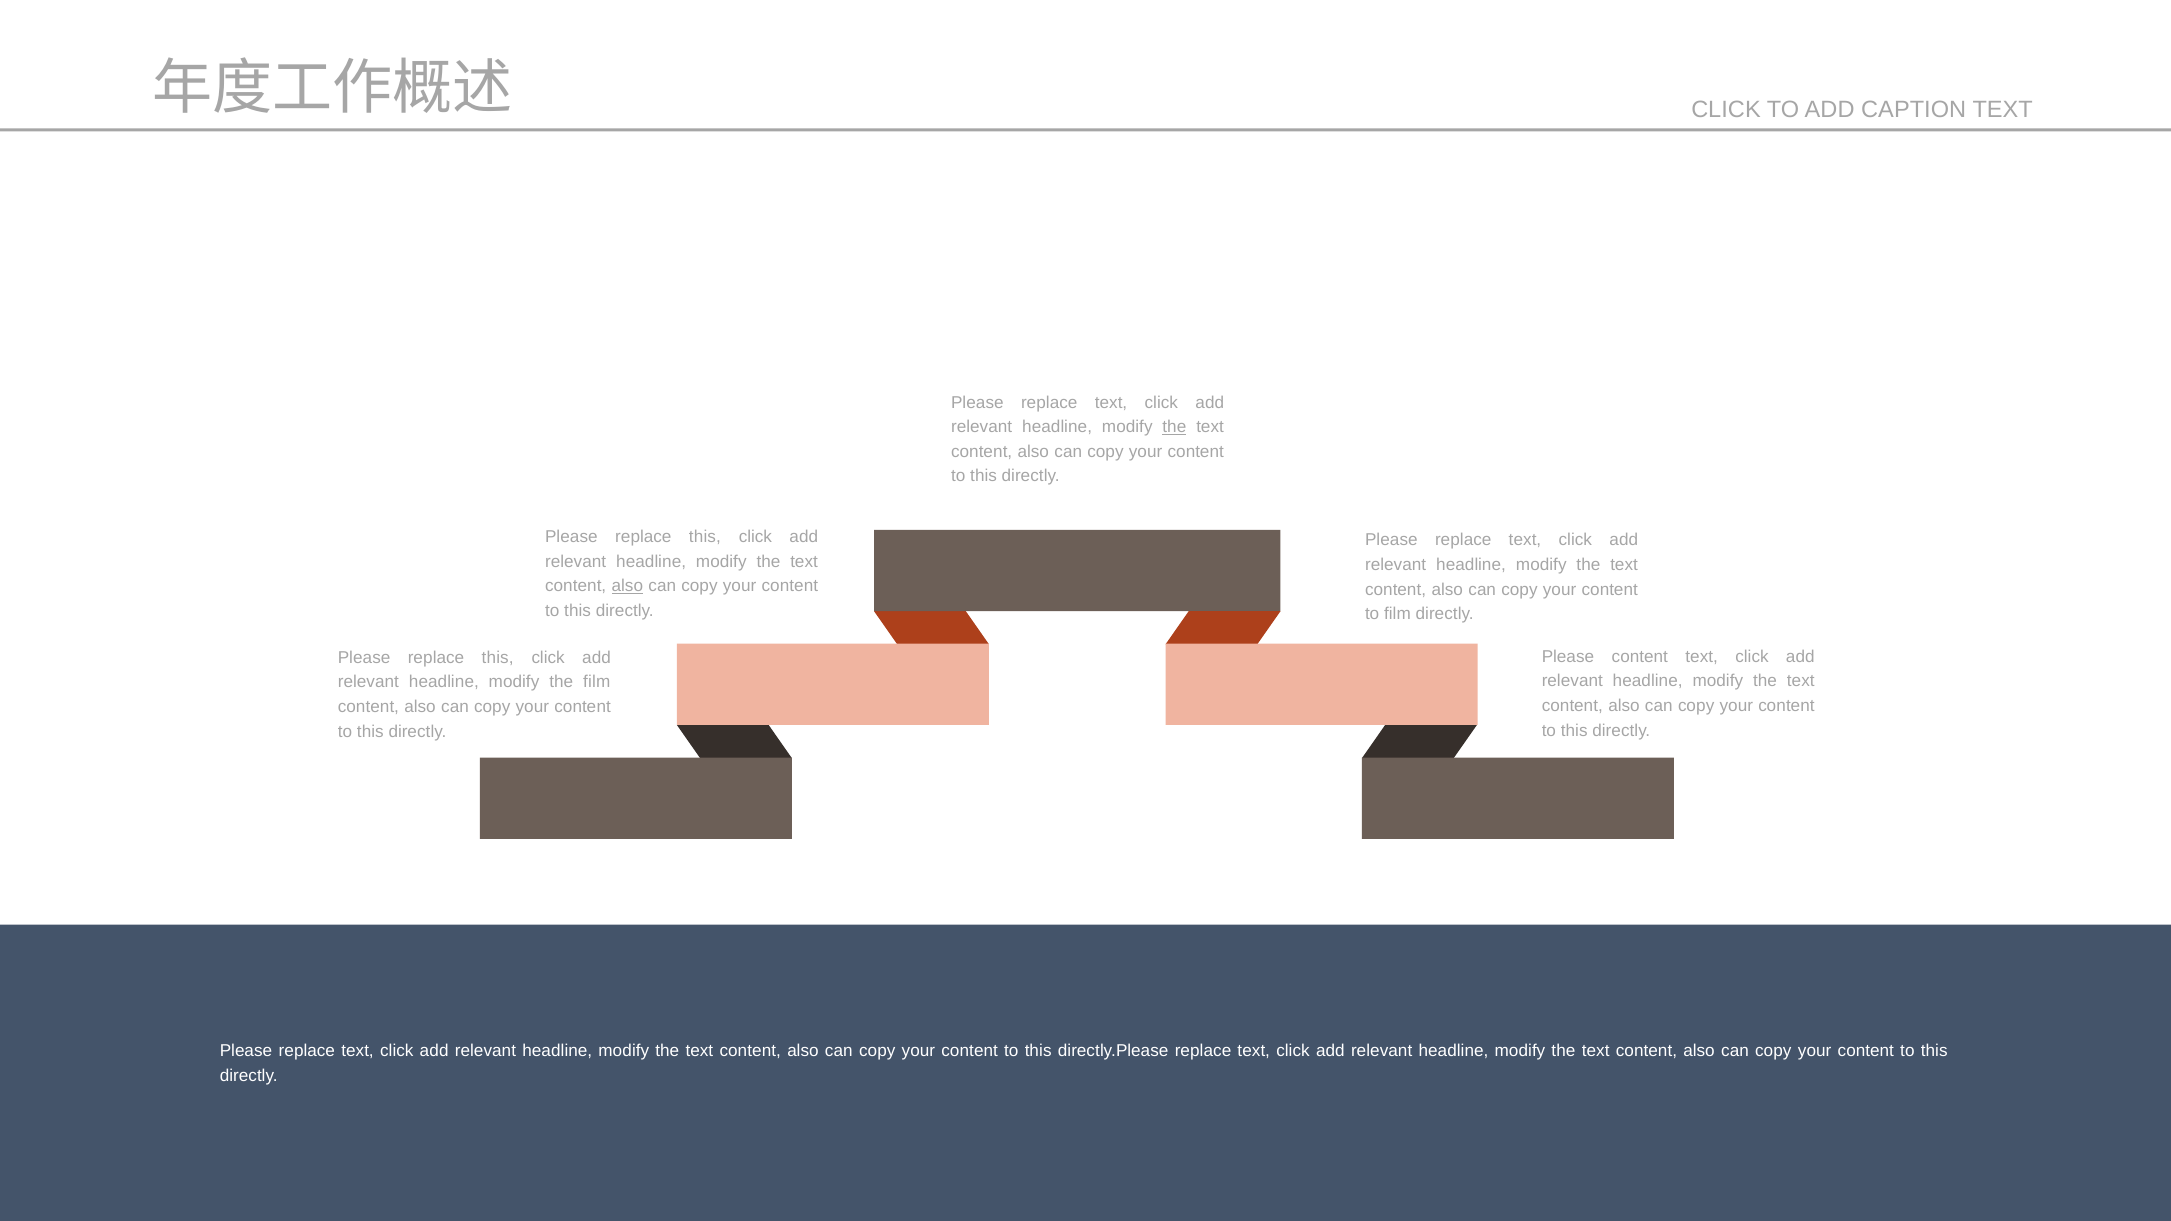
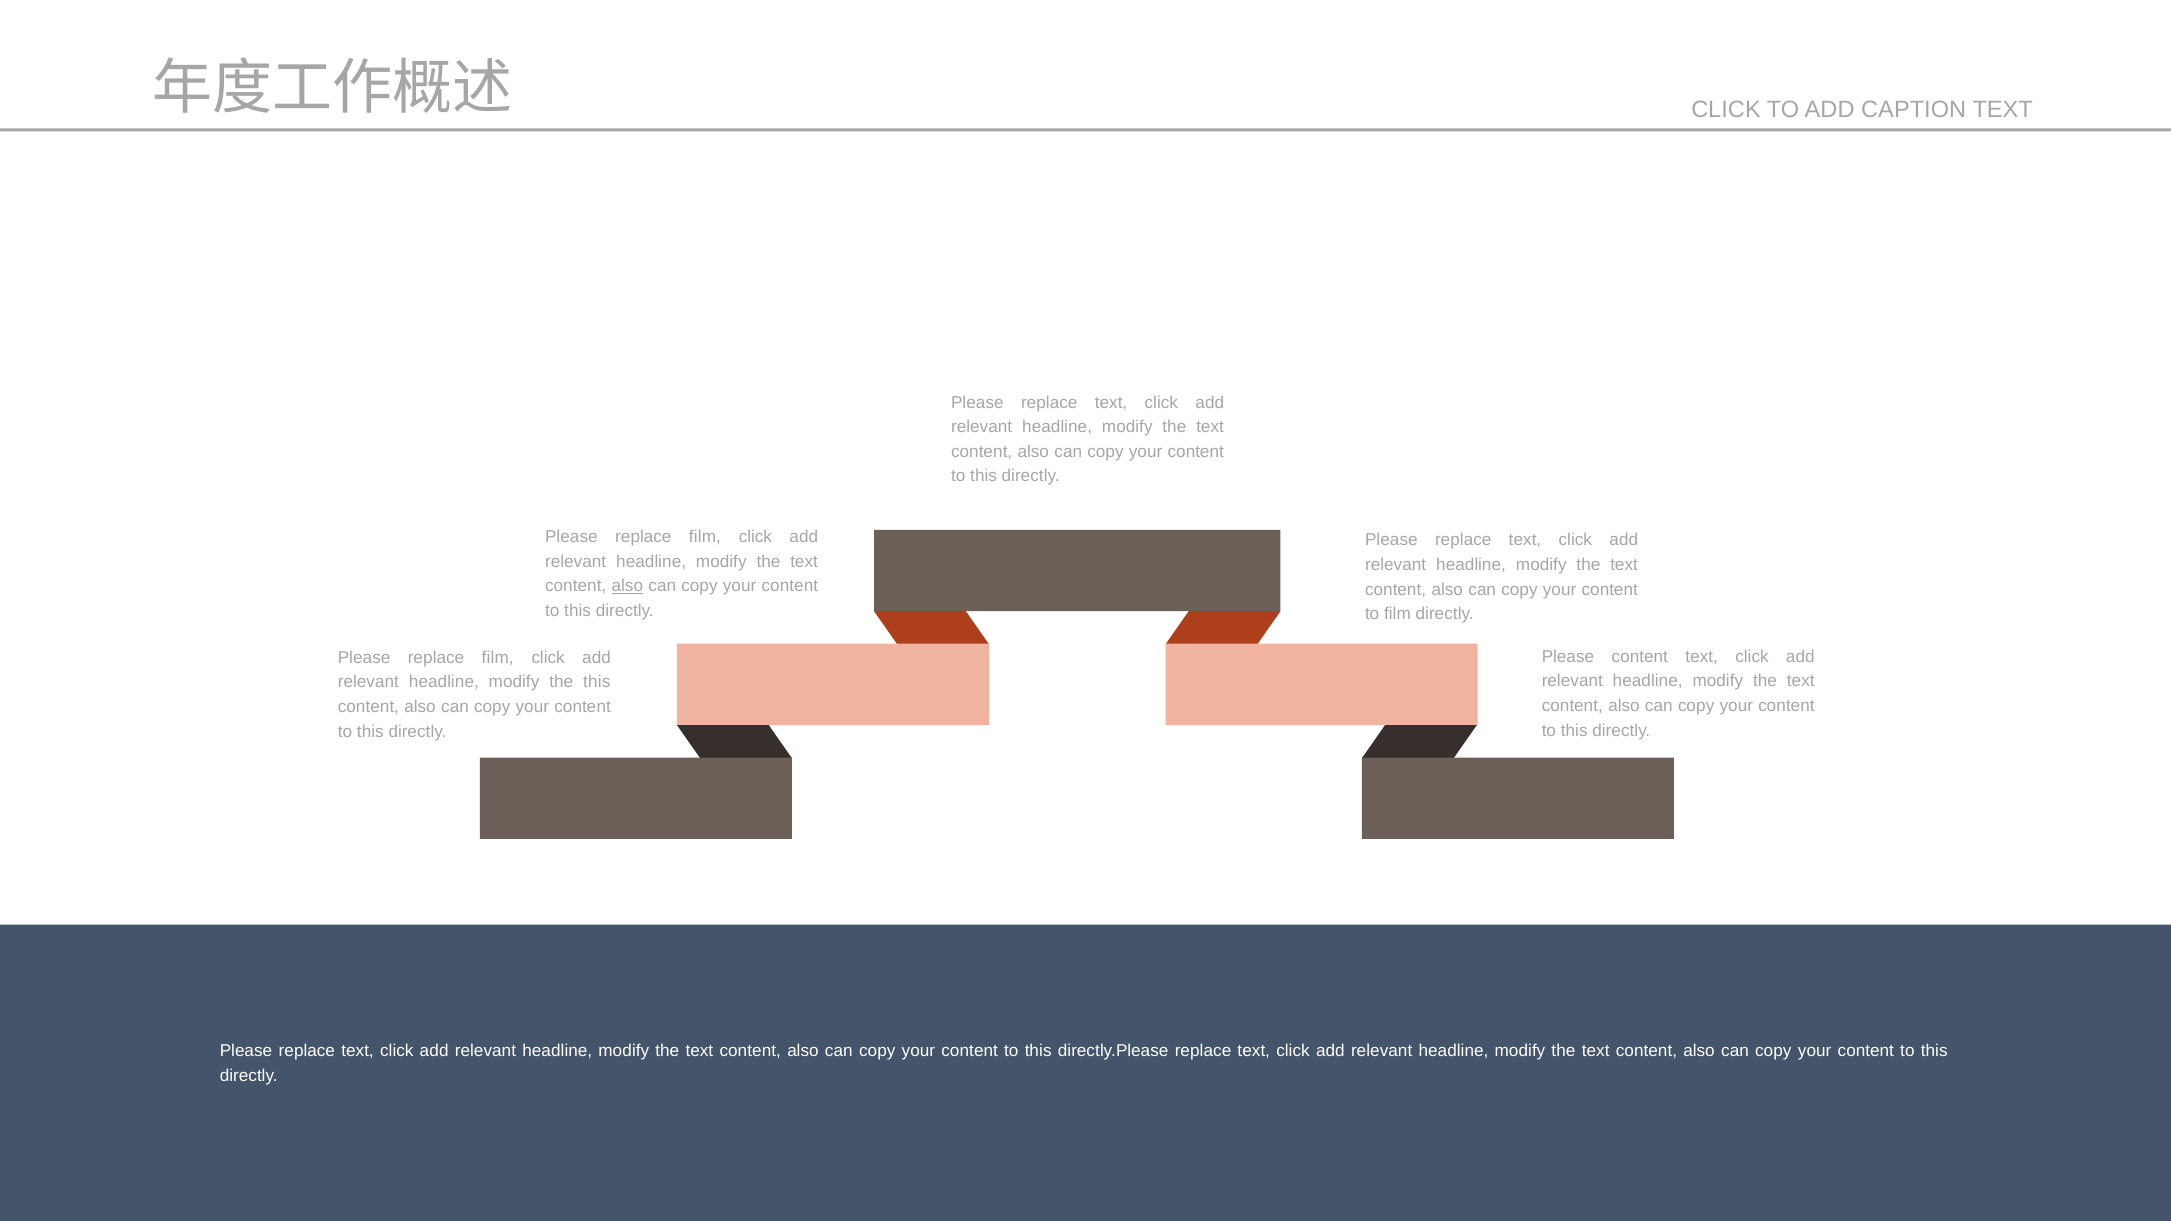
the underline: present -> none (1174, 427)
this: this -> film (705, 537)
this: this -> film (498, 658)
the film: film -> this (597, 682)
